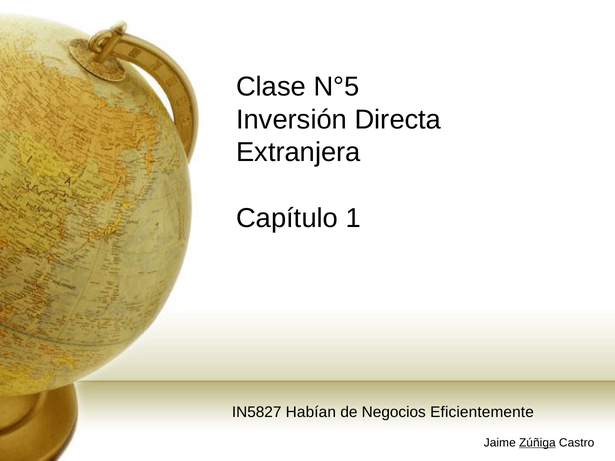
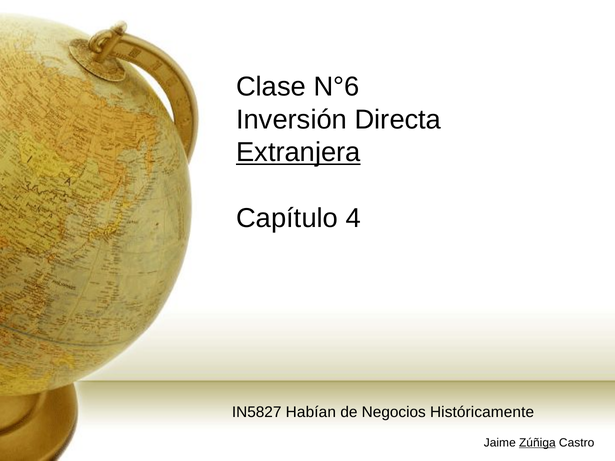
N°5: N°5 -> N°6 (337, 87)
Extranjera underline: none -> present (298, 153)
1: 1 -> 4 (353, 218)
Eficientemente: Eficientemente -> Históricamente (482, 412)
